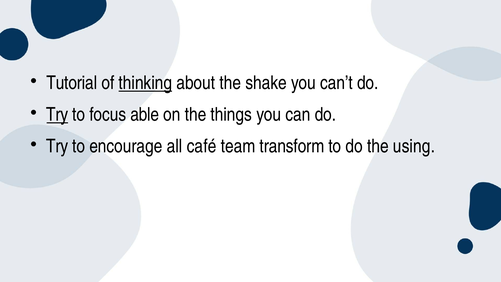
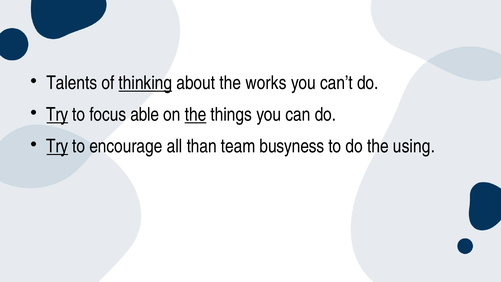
Tutorial: Tutorial -> Talents (72, 83)
shake: shake -> works (266, 83)
the underline: none -> present (196, 115)
Try underline: none -> present (57, 146)
café: café -> than (202, 146)
transform: transform -> busyness (292, 146)
